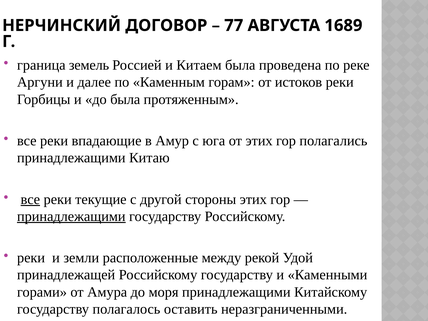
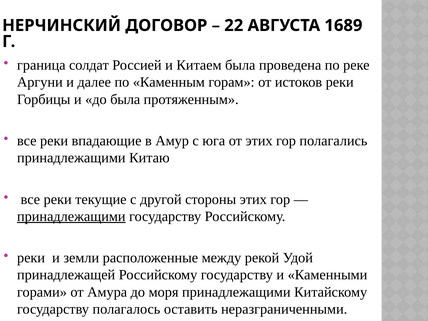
77: 77 -> 22 (234, 25)
земель: земель -> солдат (89, 65)
все underline: present -> none (30, 199)
